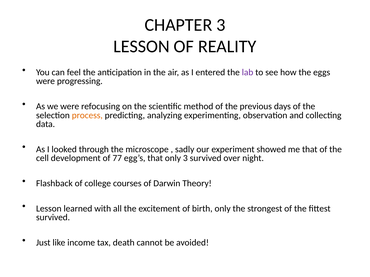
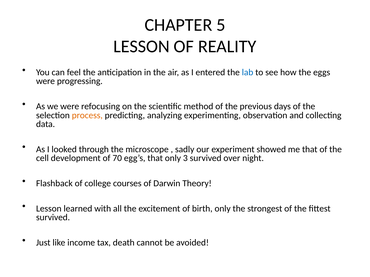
CHAPTER 3: 3 -> 5 (221, 25)
lab colour: purple -> blue (248, 72)
77: 77 -> 70 (117, 158)
